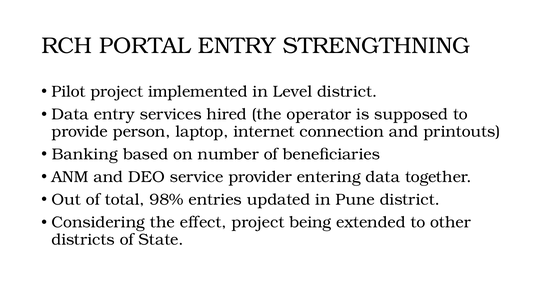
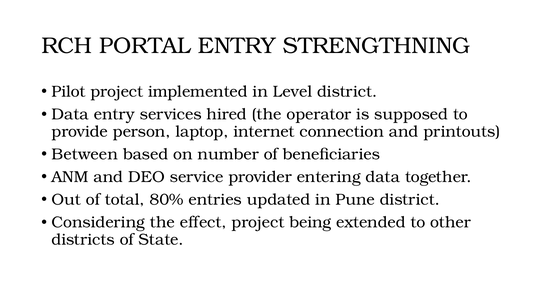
Banking: Banking -> Between (85, 154)
98%: 98% -> 80% (167, 200)
